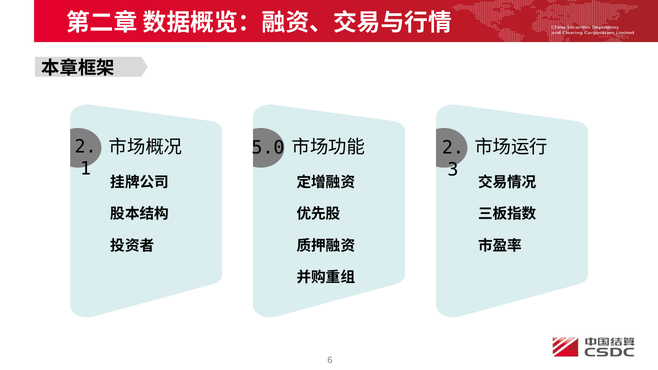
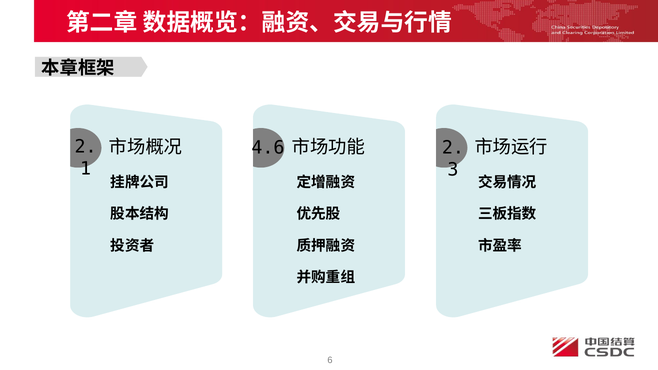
5.0: 5.0 -> 4.6 (268, 148)
